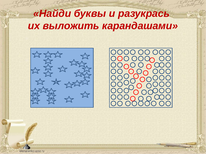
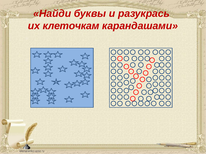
выложить: выложить -> клеточкам (71, 26)
